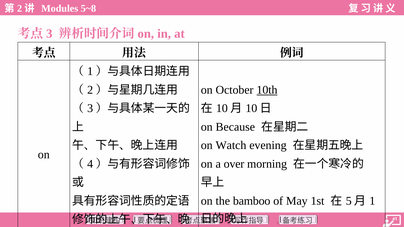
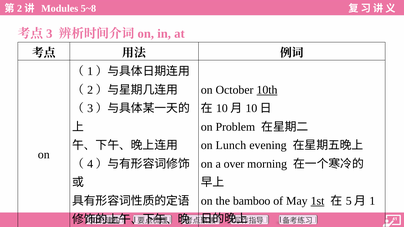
Because: Because -> Problem (235, 127)
Watch: Watch -> Lunch (231, 146)
1st underline: none -> present (318, 201)
